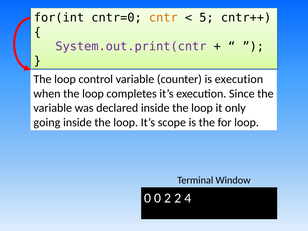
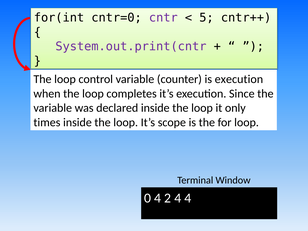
cntr colour: orange -> purple (163, 18)
going: going -> times (47, 122)
0 0: 0 -> 4 (158, 198)
2 2: 2 -> 4 (178, 198)
